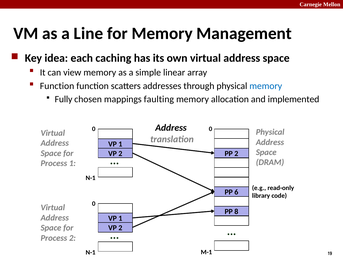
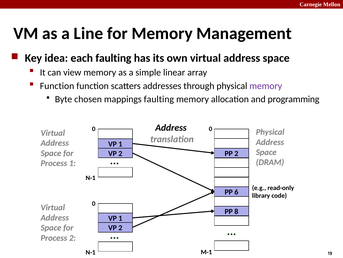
each caching: caching -> faulting (113, 58)
memory colour: blue -> purple (266, 86)
Fully: Fully -> Byte (64, 99)
implemented: implemented -> programming (294, 99)
